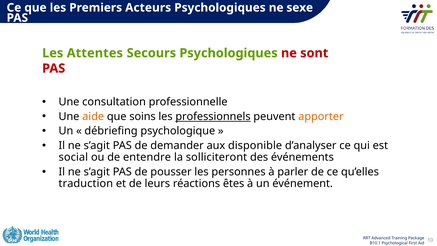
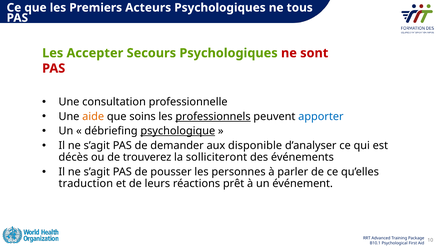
sexe: sexe -> tous (300, 8)
Attentes: Attentes -> Accepter (95, 53)
apporter colour: orange -> blue (321, 116)
psychologique underline: none -> present (178, 131)
social: social -> décès (73, 157)
entendre: entendre -> trouverez (147, 157)
êtes: êtes -> prêt (234, 184)
